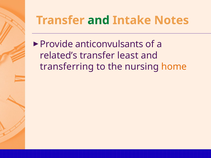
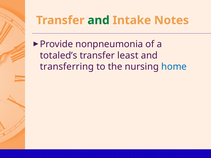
anticonvulsants: anticonvulsants -> nonpneumonia (109, 44)
related’s: related’s -> totaled’s (59, 56)
home colour: orange -> blue (174, 67)
